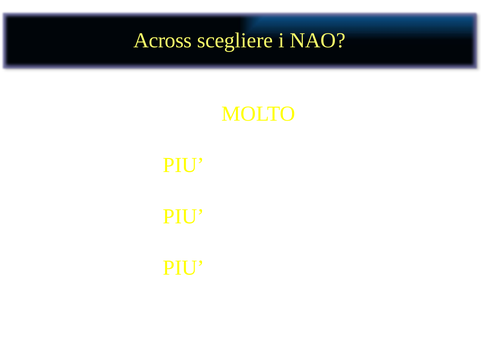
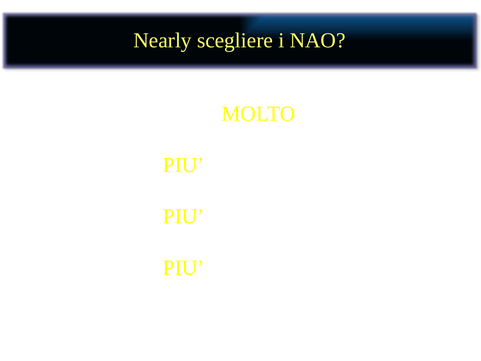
Across: Across -> Nearly (163, 40)
